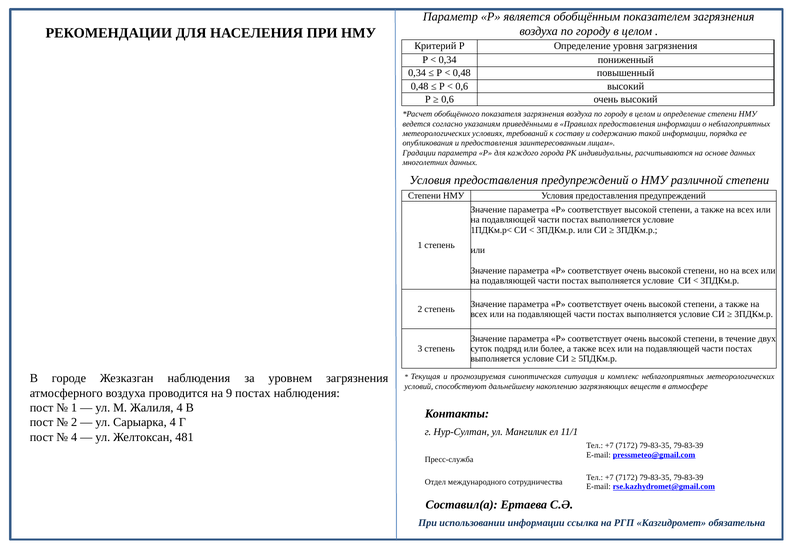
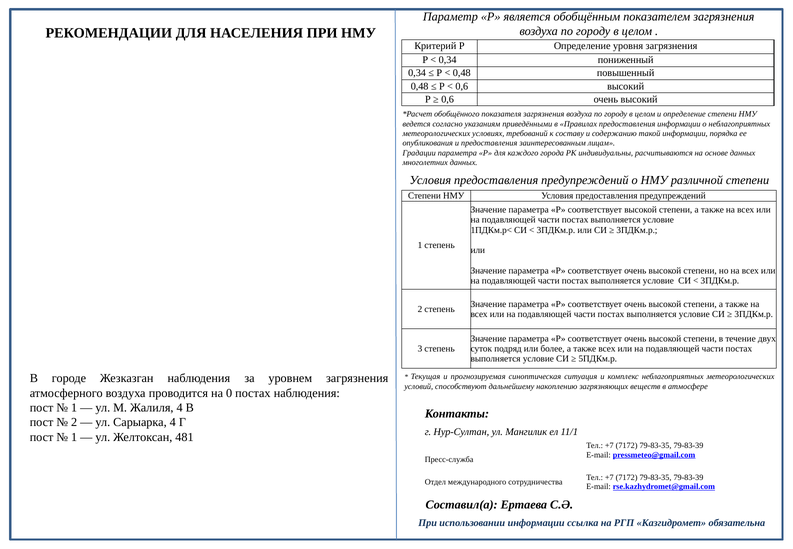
9: 9 -> 0 (229, 393)
4: 4 -> 1 (74, 437)
